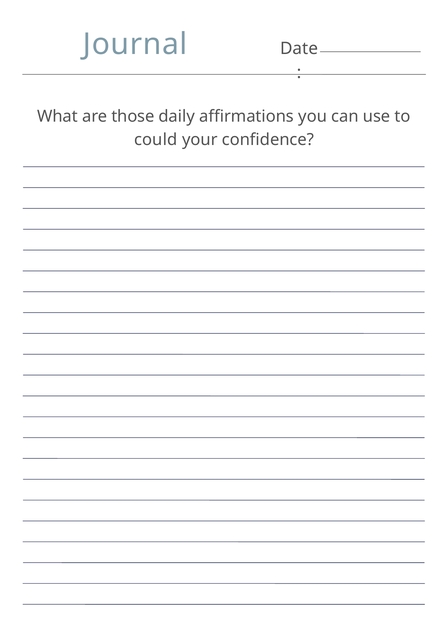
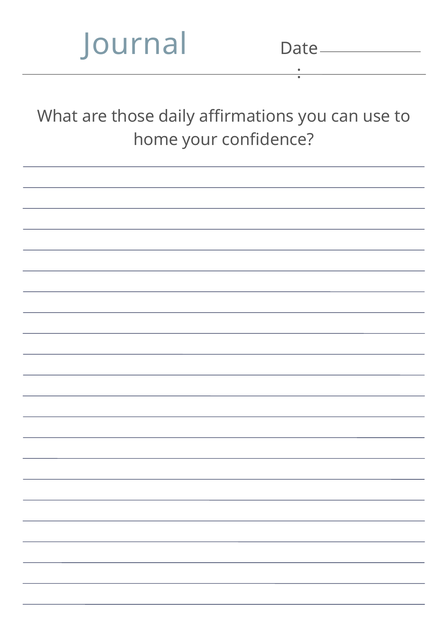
could: could -> home (156, 139)
